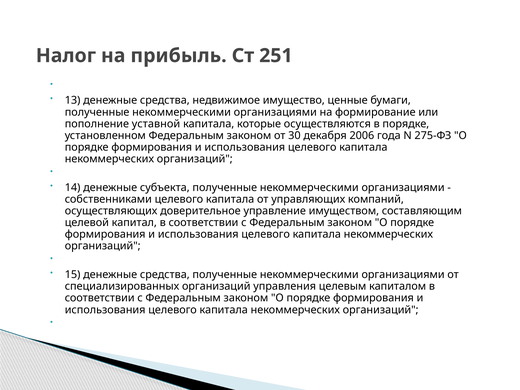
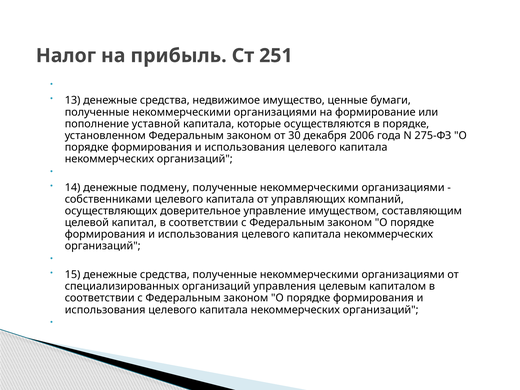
субъекта: субъекта -> подмену (165, 188)
